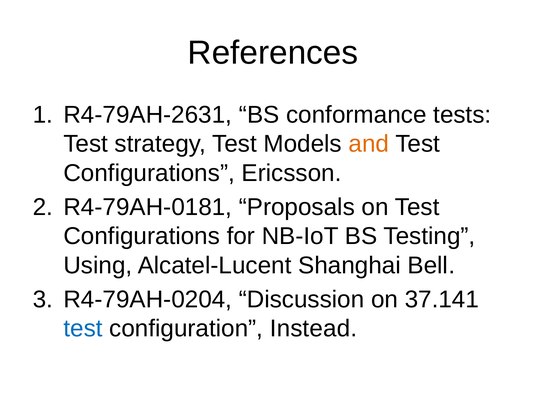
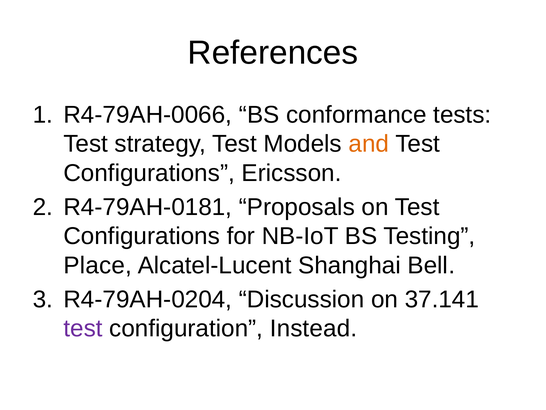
R4-79AH-2631: R4-79AH-2631 -> R4-79AH-0066 (148, 115)
Using: Using -> Place (98, 265)
test colour: blue -> purple (83, 328)
